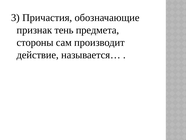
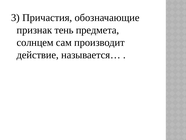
стороны: стороны -> солнцем (35, 42)
